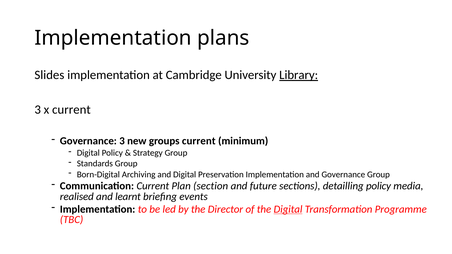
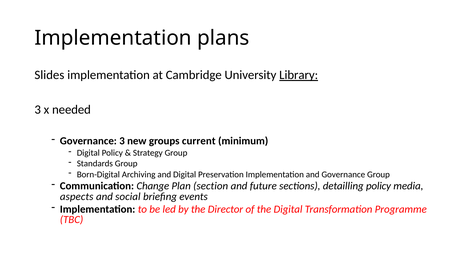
x current: current -> needed (71, 110)
Communication Current: Current -> Change (153, 186)
realised: realised -> aspects (77, 197)
learnt: learnt -> social (128, 197)
Digital underline: present -> none (288, 209)
